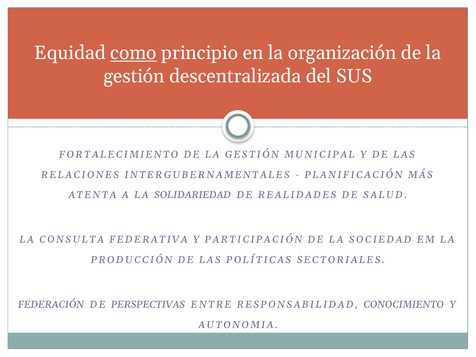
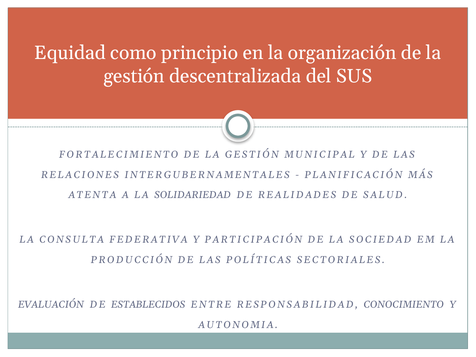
como underline: present -> none (133, 53)
FEDERACIÓN: FEDERACIÓN -> EVALUACIÓN (51, 305)
PERSPECTIVAS: PERSPECTIVAS -> ESTABLECIDOS (148, 305)
